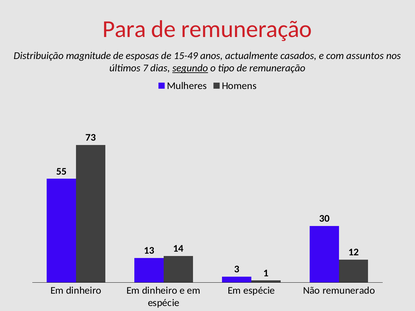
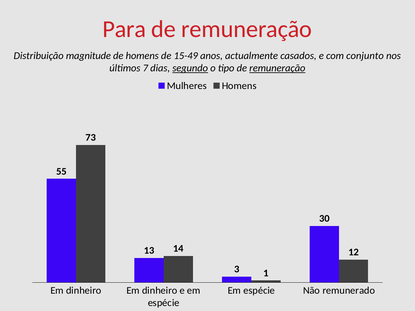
de esposas: esposas -> homens (142, 56)
assuntos: assuntos -> conjunto (365, 56)
remuneração underline: none -> present (277, 68)
